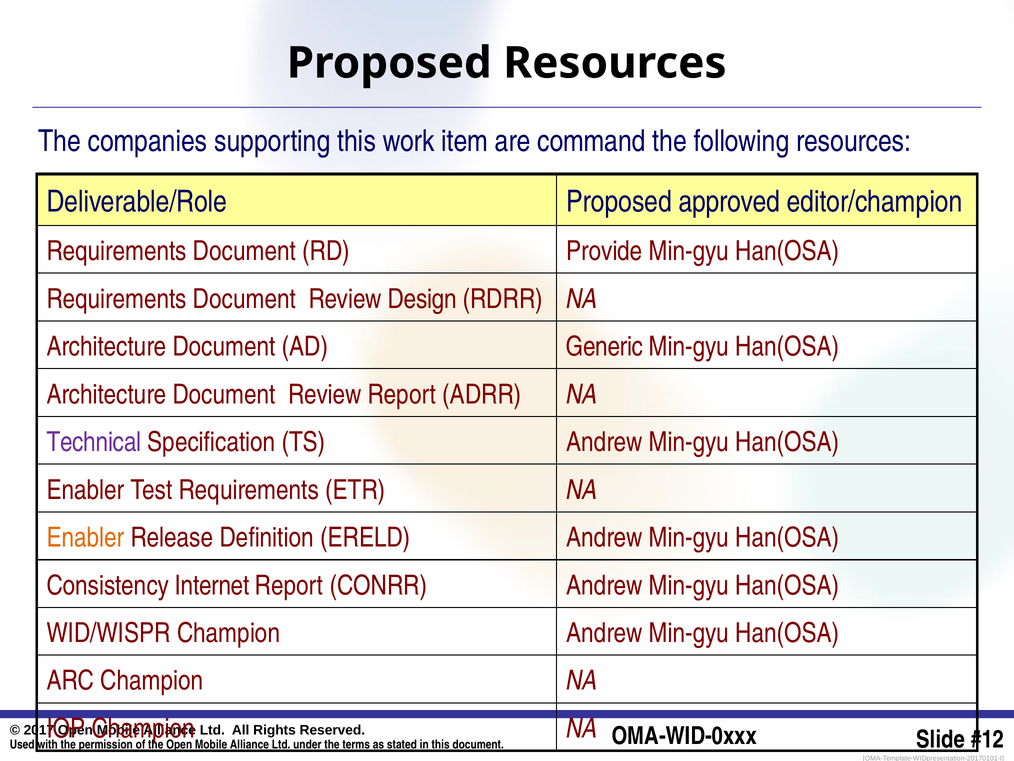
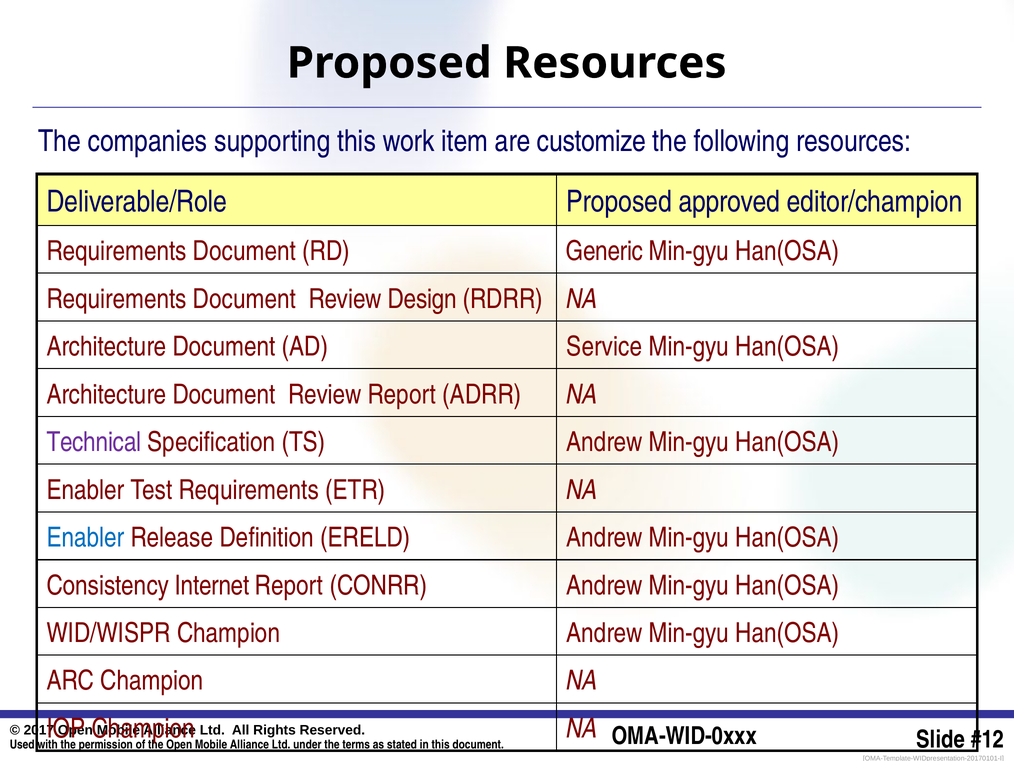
command: command -> customize (592, 141)
Provide: Provide -> Generic (605, 251)
Generic: Generic -> Service (604, 347)
Enabler colour: orange -> blue (85, 538)
